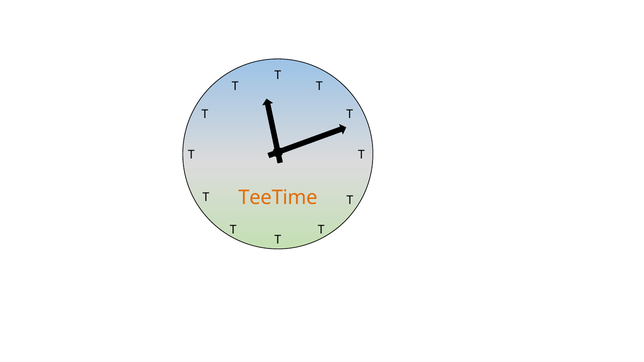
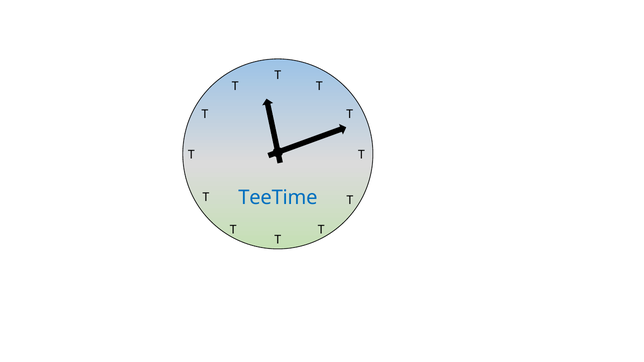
TeeTime colour: orange -> blue (278, 198)
